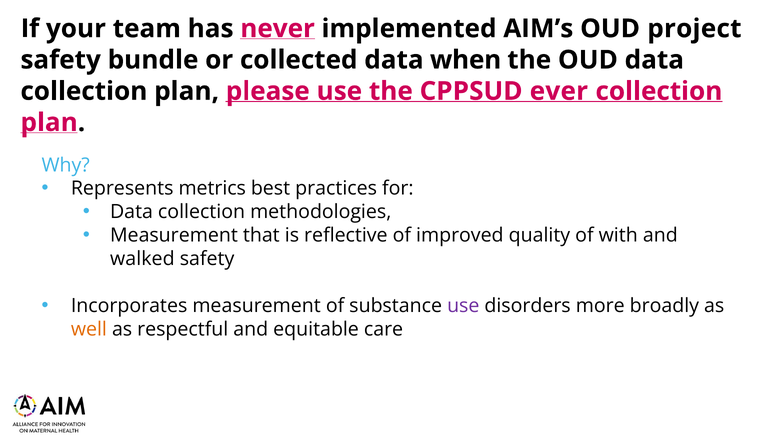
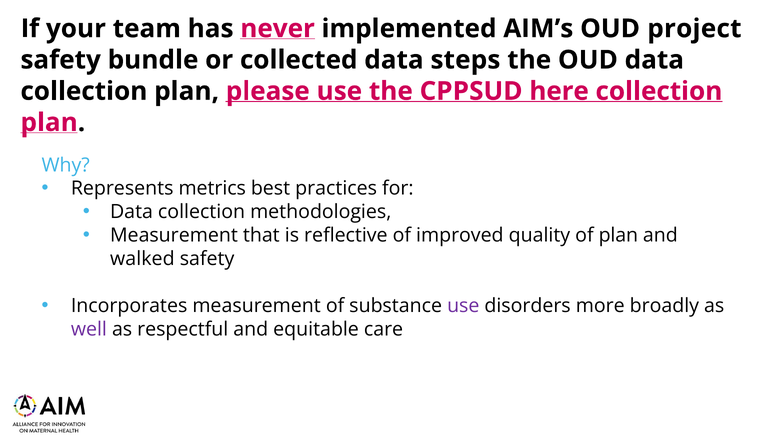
when: when -> steps (465, 60)
ever: ever -> here (559, 91)
of with: with -> plan (618, 236)
well colour: orange -> purple (89, 330)
